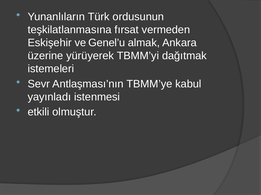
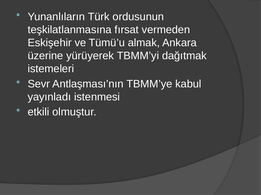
Genel’u: Genel’u -> Tümü’u (107, 43)
